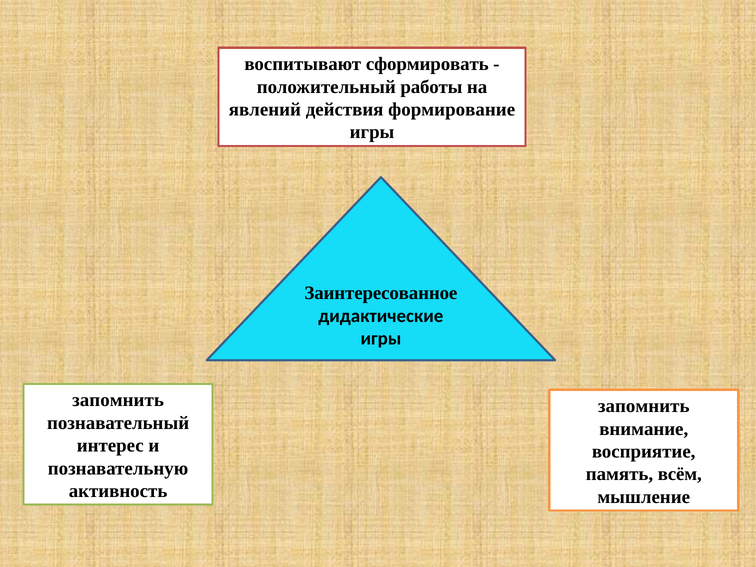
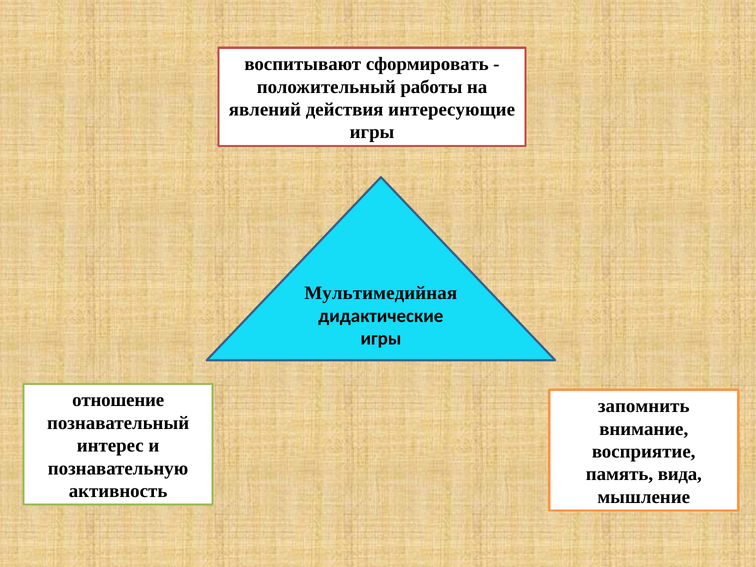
формирование: формирование -> интересующие (452, 109)
Заинтересованное: Заинтересованное -> Мультимедийная (381, 293)
запомнить: запомнить -> отношение (118, 400)
всём: всём -> вида (680, 474)
